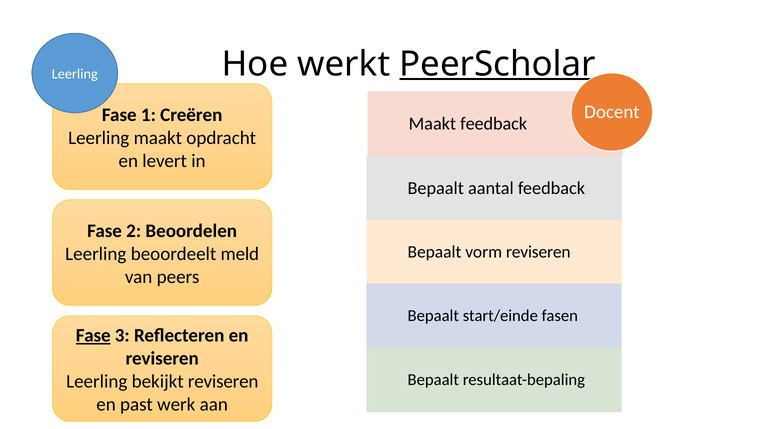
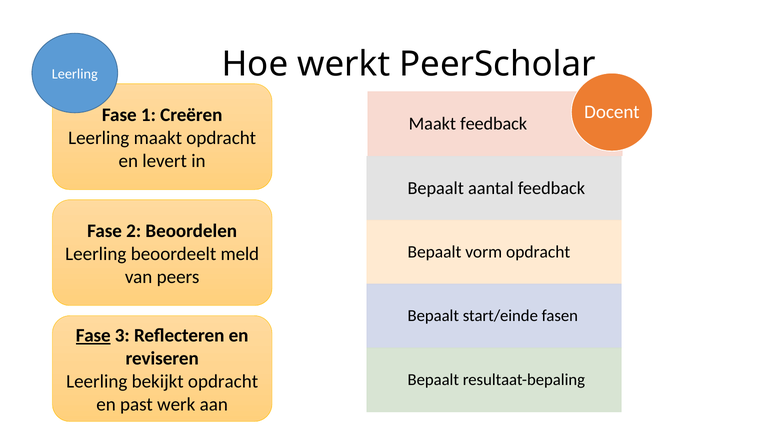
PeerScholar underline: present -> none (498, 64)
reviseren: reviseren -> opdracht (538, 252)
bekijkt reviseren: reviseren -> opdracht (223, 381)
